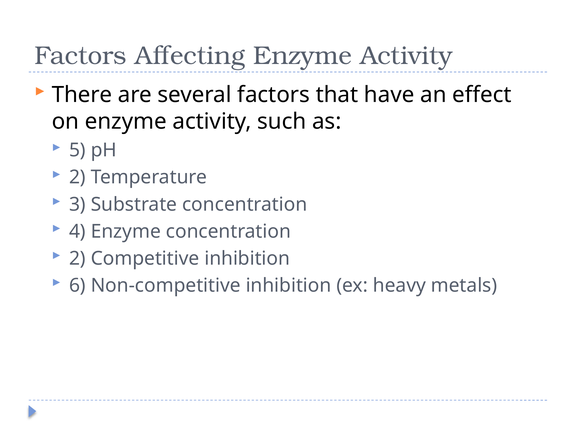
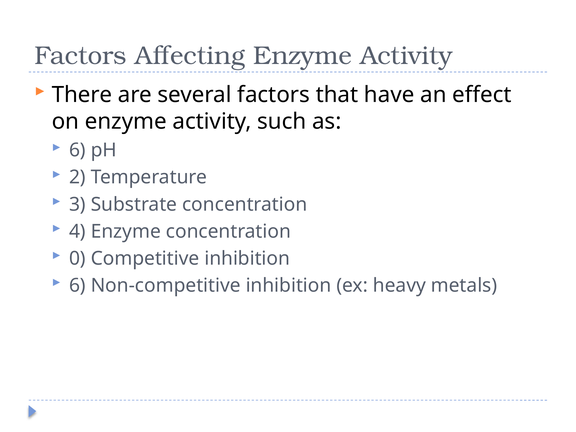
5: 5 -> 6 (77, 150)
2: 2 -> 0 (77, 258)
